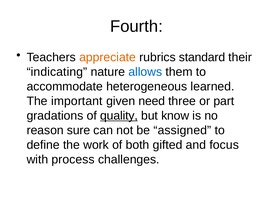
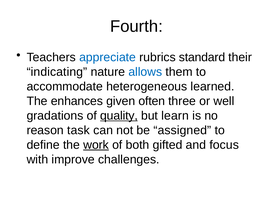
appreciate colour: orange -> blue (108, 57)
important: important -> enhances (77, 101)
need: need -> often (152, 101)
part: part -> well (224, 101)
know: know -> learn (175, 116)
sure: sure -> task (78, 130)
work underline: none -> present (96, 145)
process: process -> improve (73, 159)
